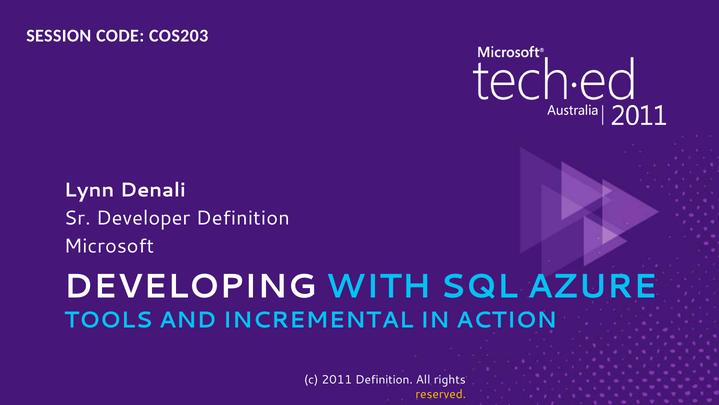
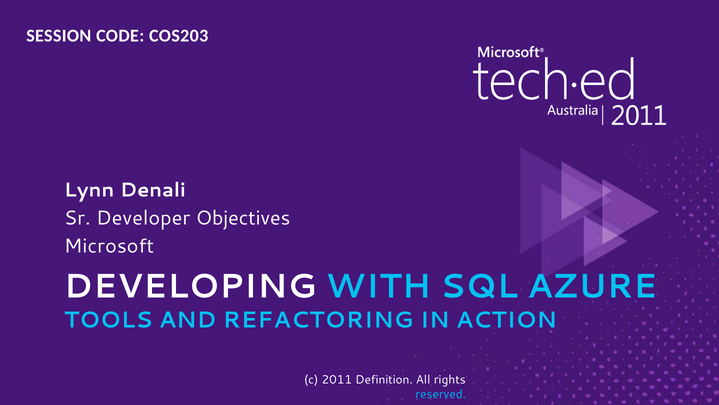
Developer Definition: Definition -> Objectives (243, 218)
INCREMENTAL: INCREMENTAL -> REFACTORING (318, 320)
reserved colour: yellow -> light blue (441, 394)
